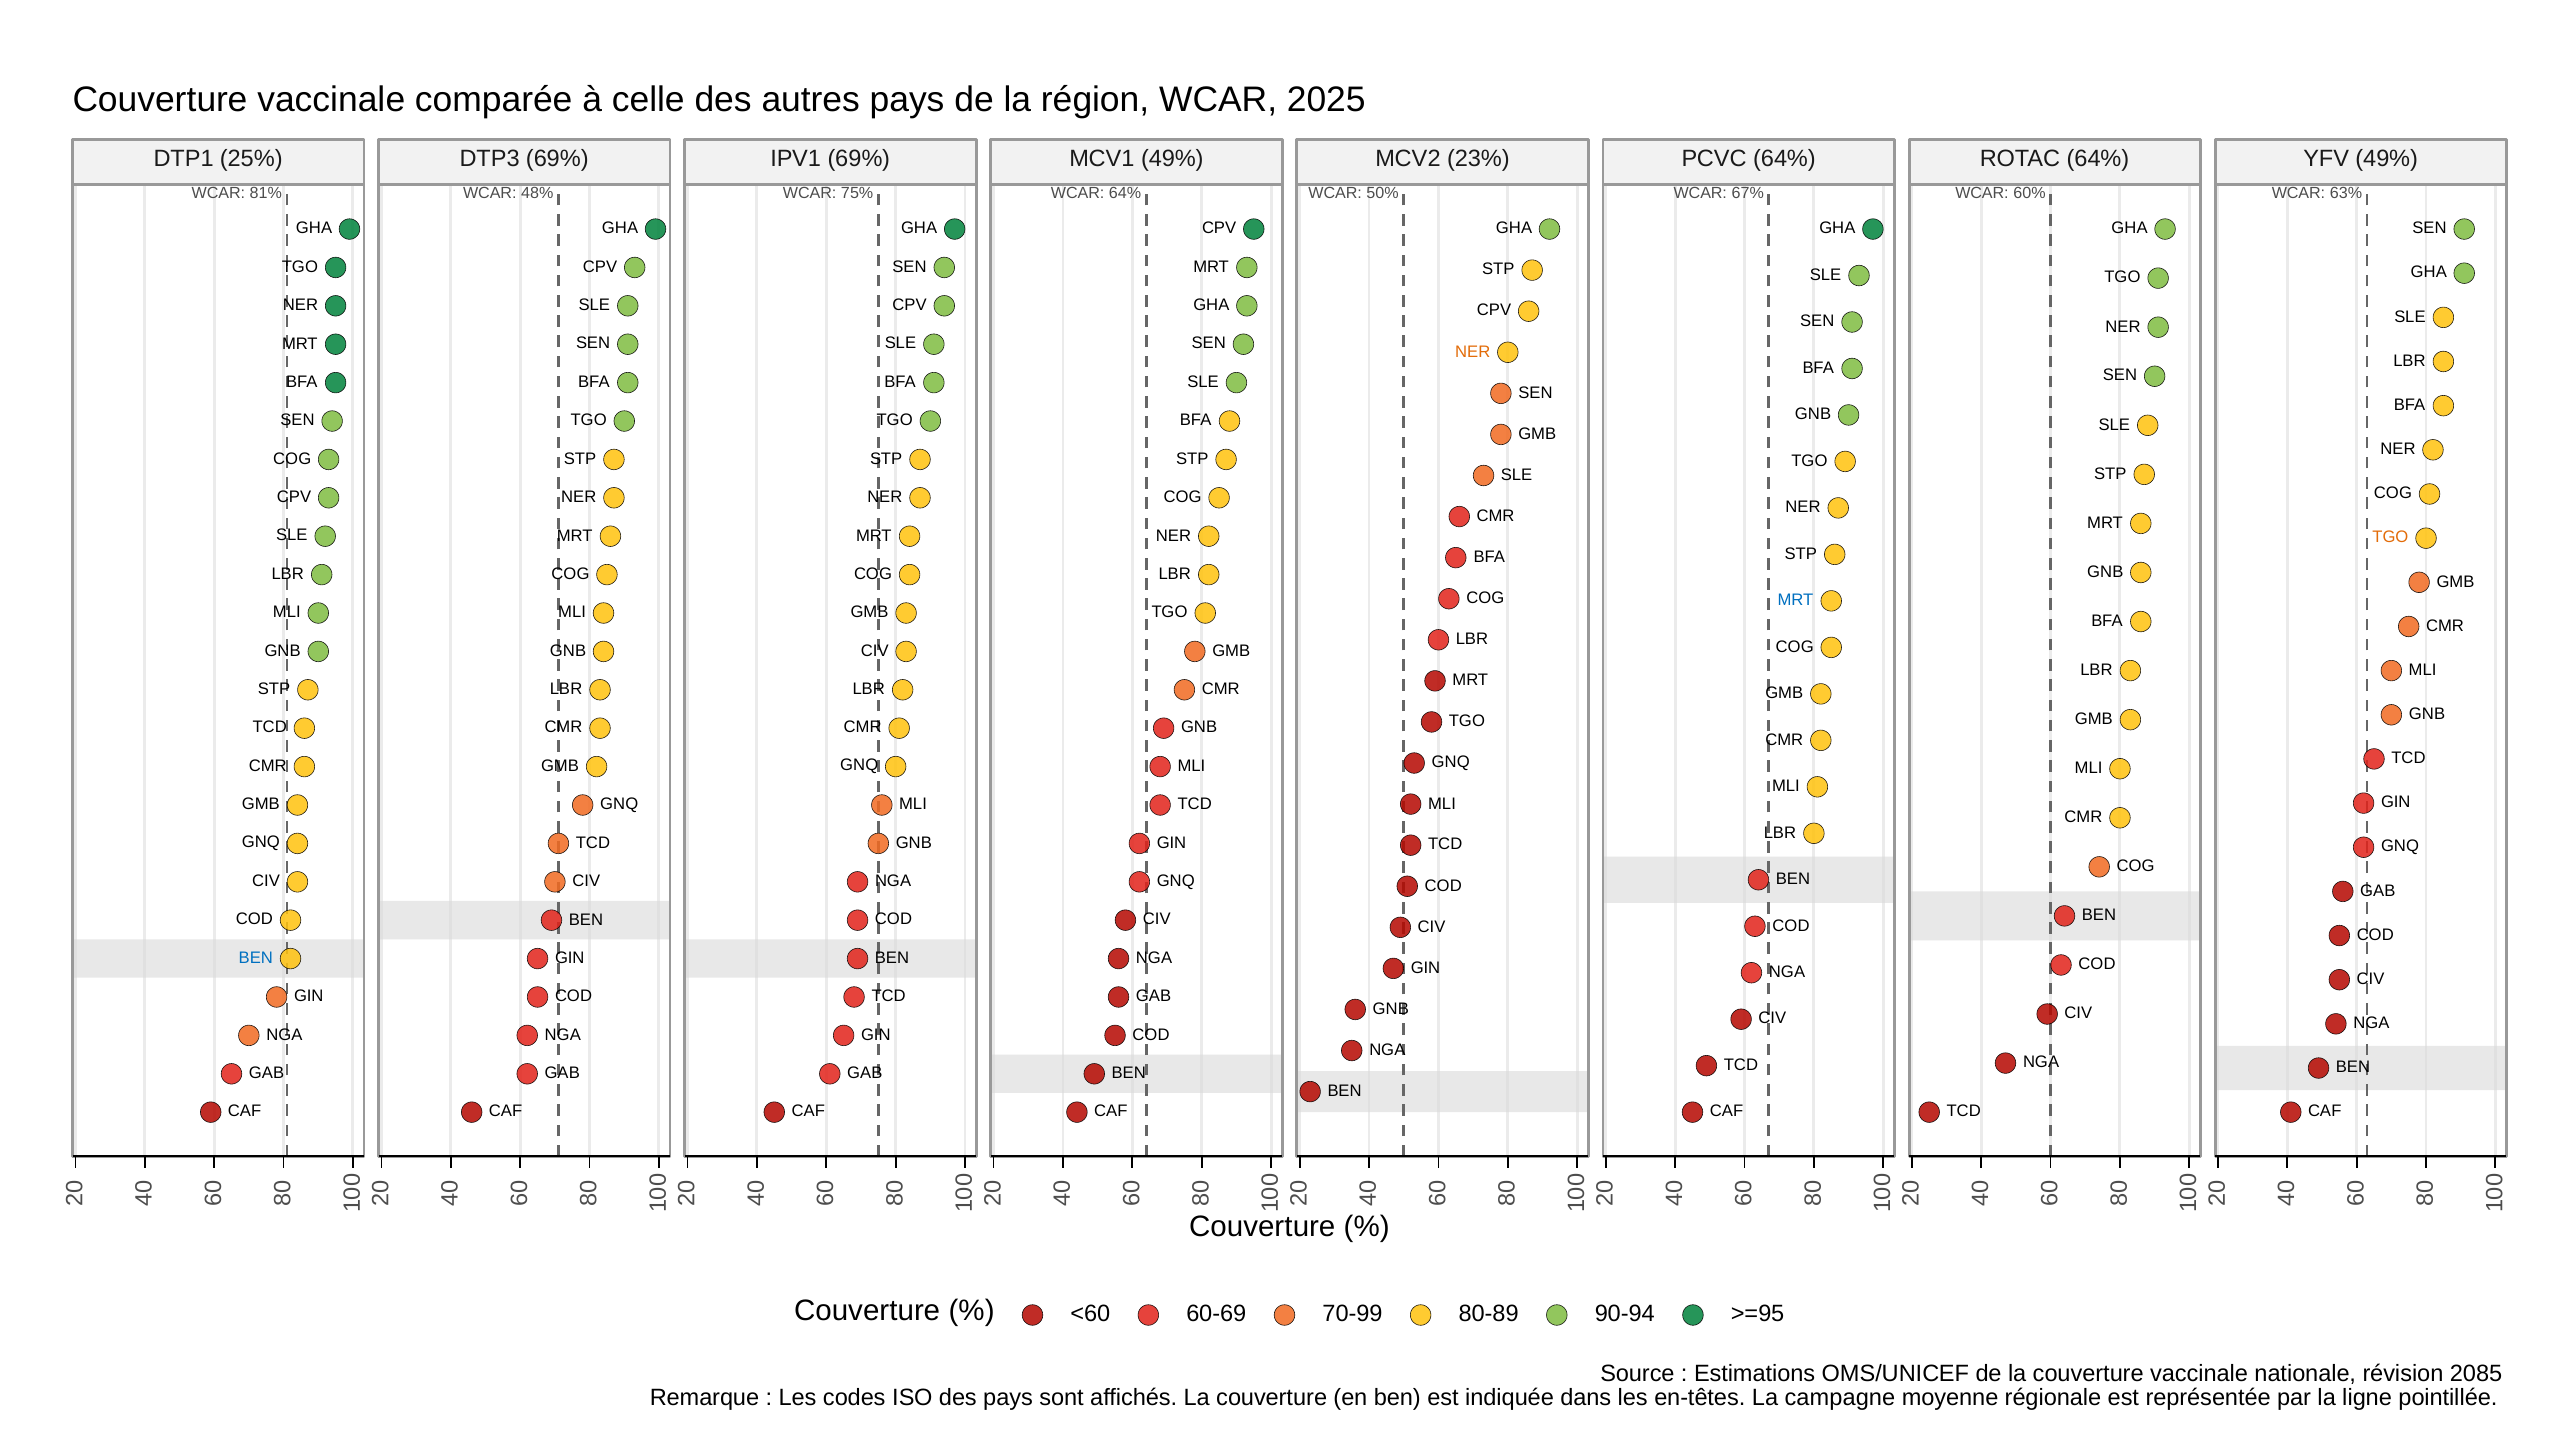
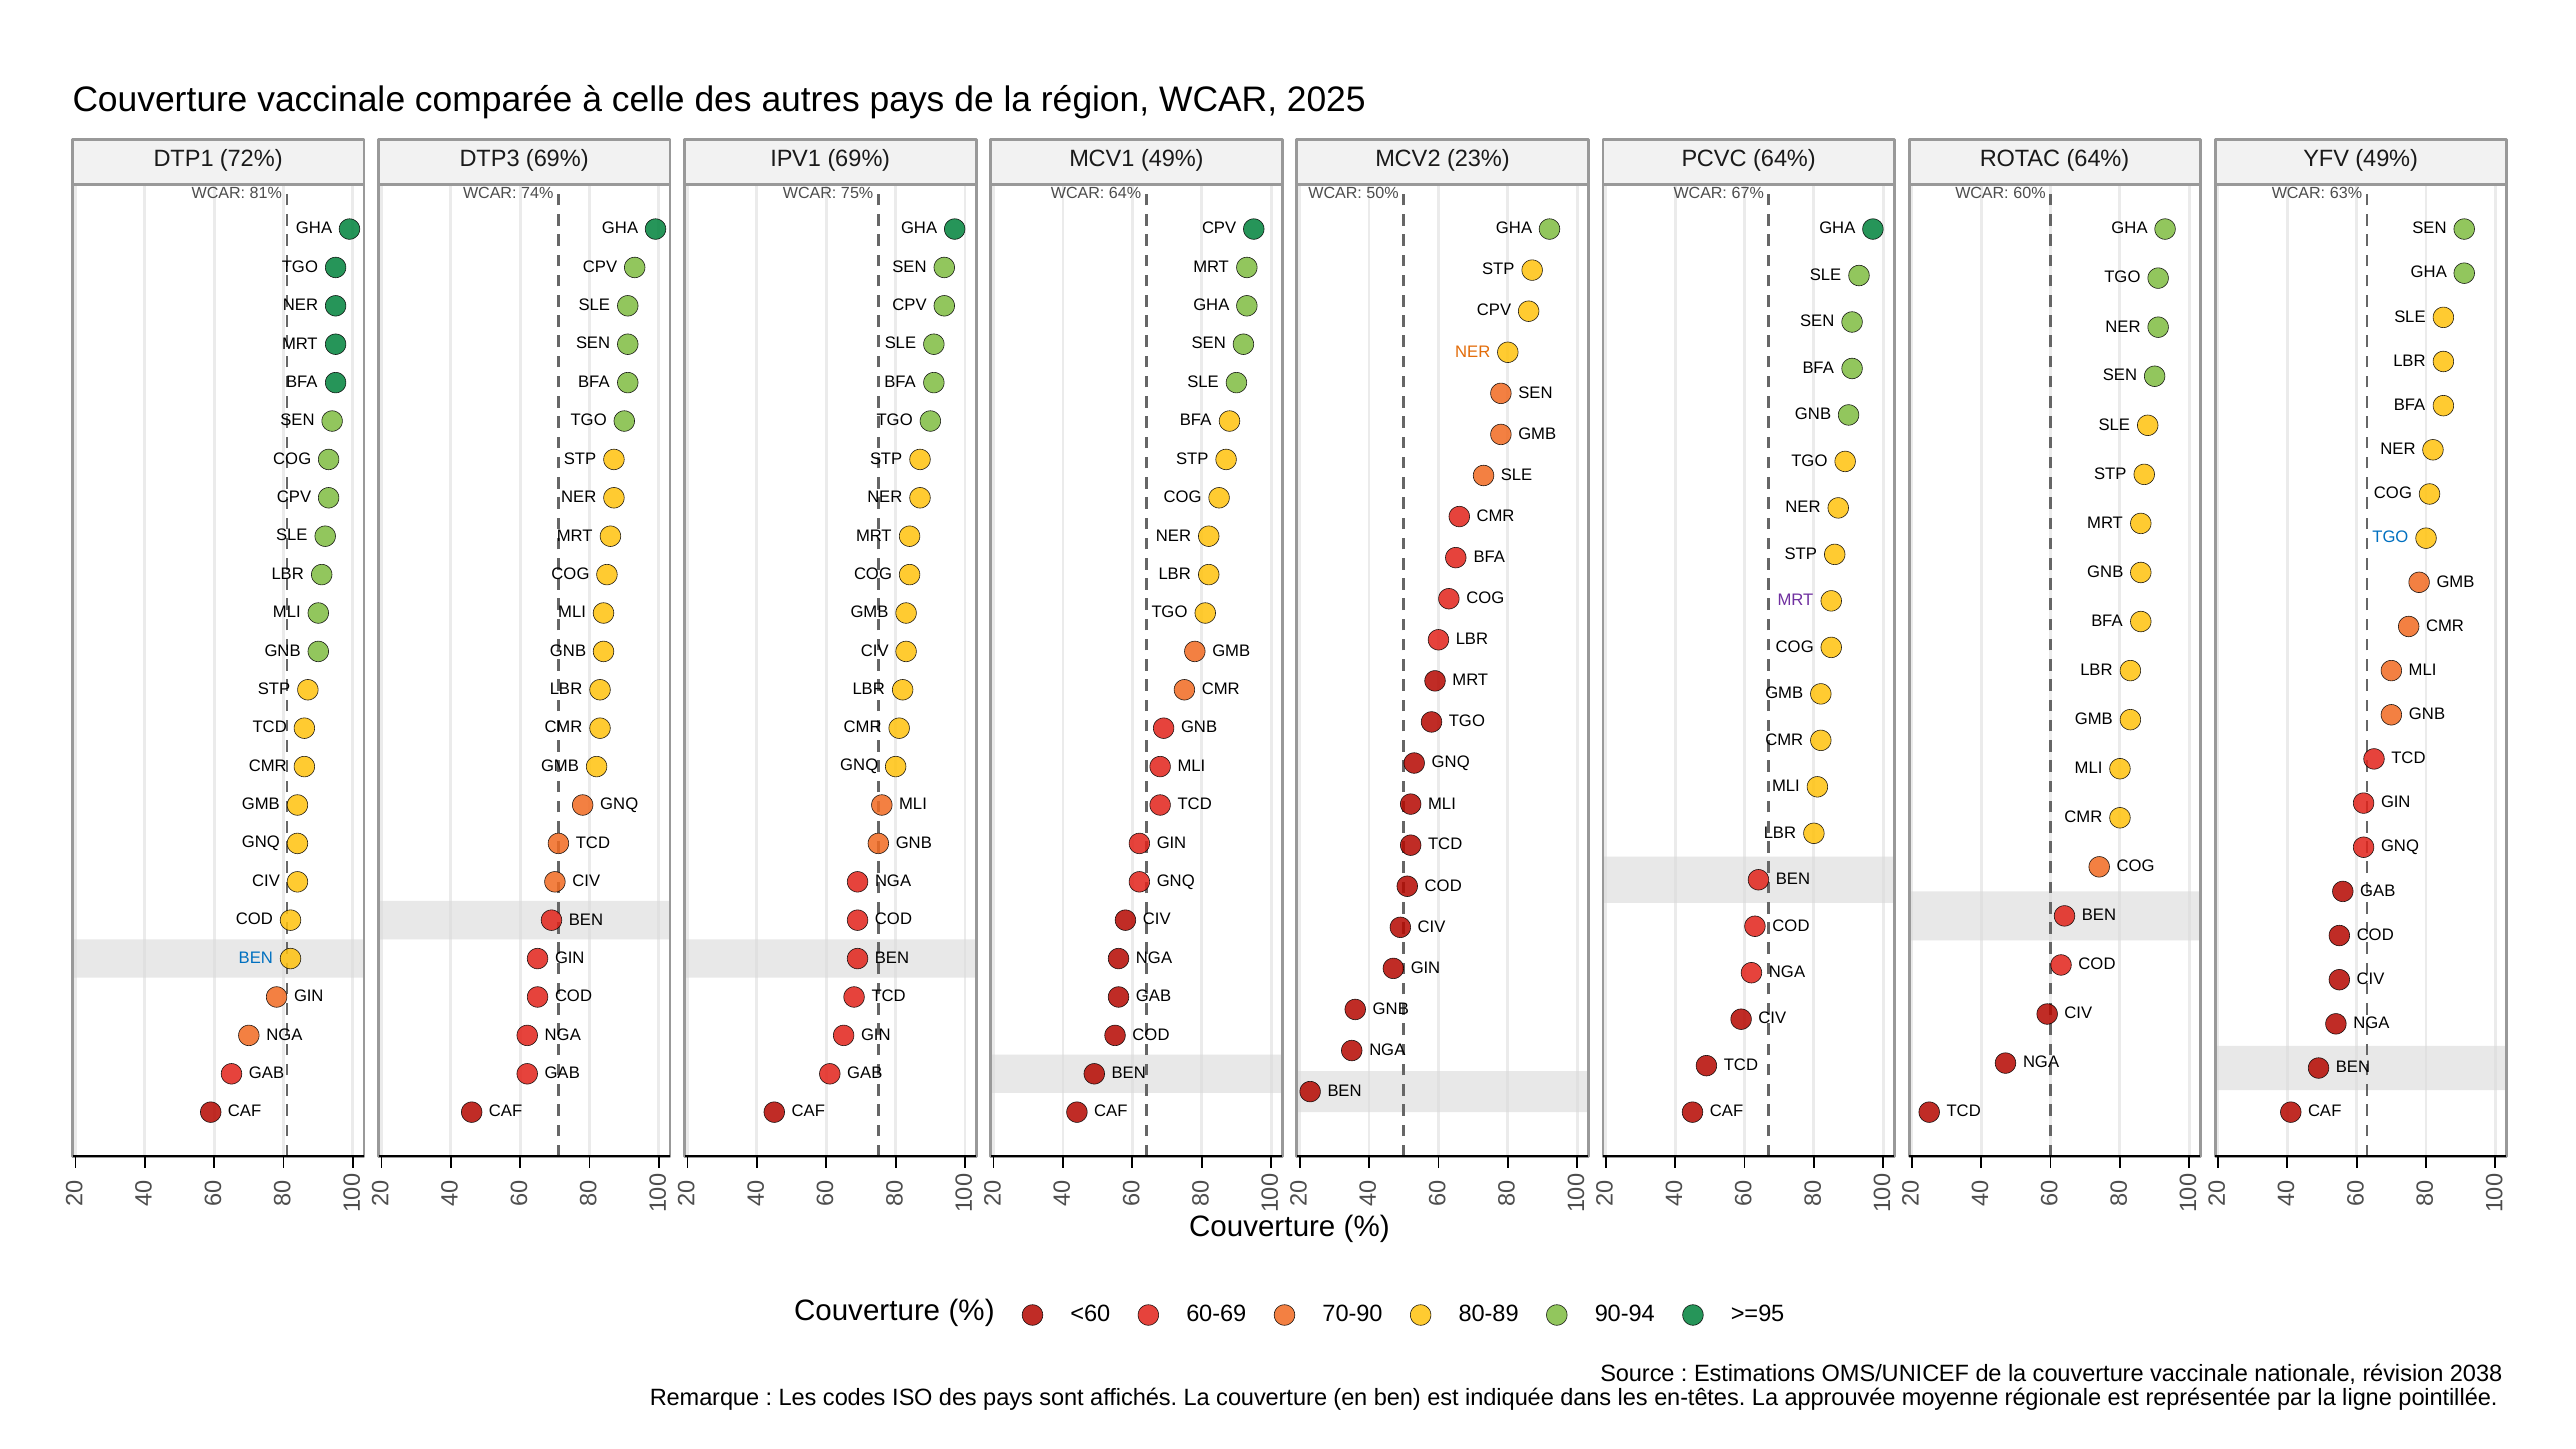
25%: 25% -> 72% (251, 159)
48%: 48% -> 74% (537, 193)
TGO colour: orange -> blue (2390, 537)
MRT colour: blue -> purple (1796, 600)
70-99: 70-99 -> 70-90 (1353, 1314)
2085: 2085 -> 2038 (2476, 1373)
campagne: campagne -> approuvée (1840, 1398)
